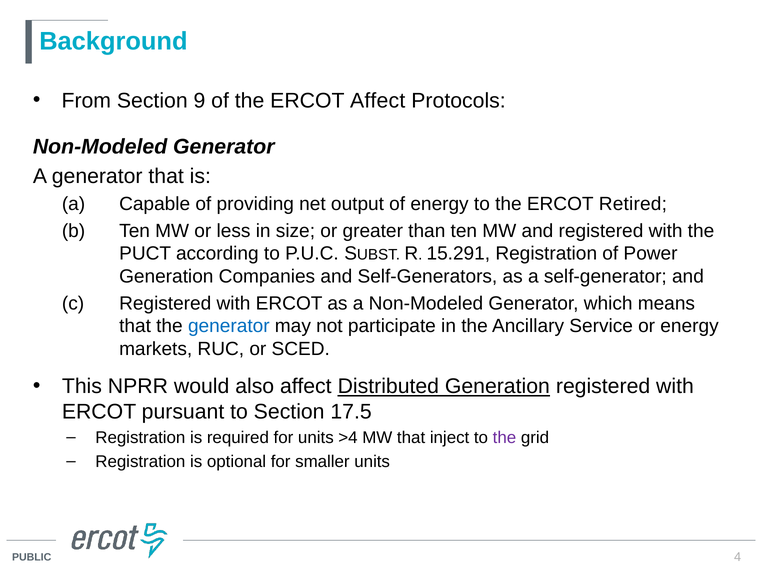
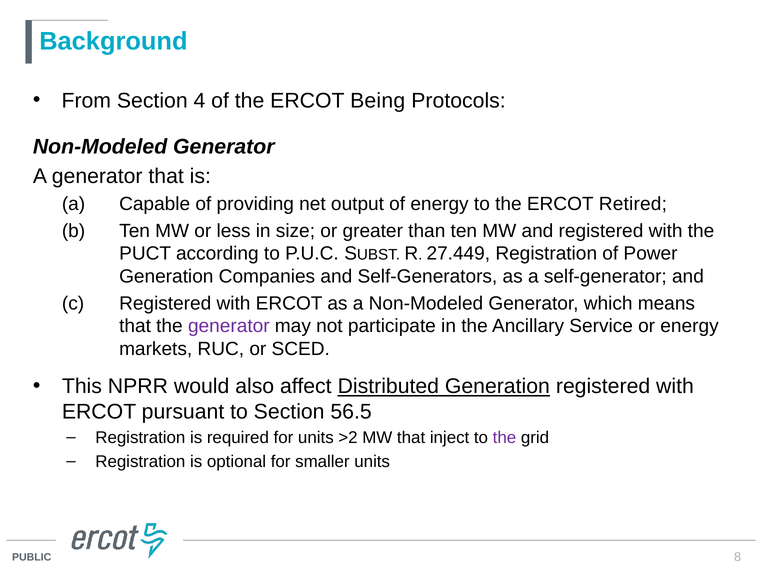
9: 9 -> 4 (199, 101)
ERCOT Affect: Affect -> Being (378, 101)
15.291: 15.291 -> 27.449 (458, 254)
generator colour: blue -> purple (229, 326)
17.5: 17.5 -> 56.5 (351, 412)
>4: >4 -> >2 (348, 438)
4: 4 -> 8 (738, 557)
